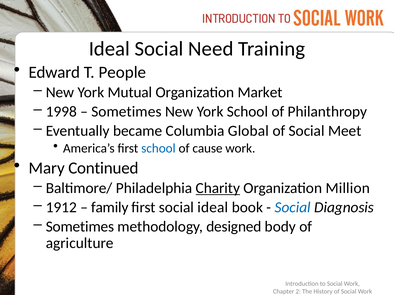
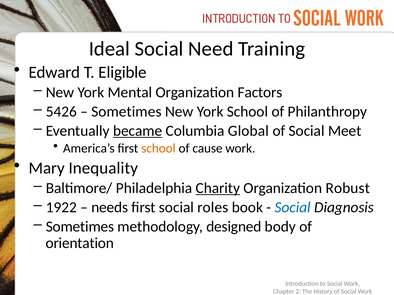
People: People -> Eligible (122, 72)
Mutual: Mutual -> Mental (130, 92)
Market: Market -> Factors (260, 92)
1998: 1998 -> 5426 (61, 112)
became underline: none -> present (138, 131)
school colour: blue -> orange (158, 149)
Continued: Continued -> Inequality (103, 168)
Million: Million -> Robust (348, 188)
1912: 1912 -> 1922 (61, 208)
family: family -> needs (110, 208)
social ideal: ideal -> roles (213, 208)
agriculture: agriculture -> orientation (80, 244)
